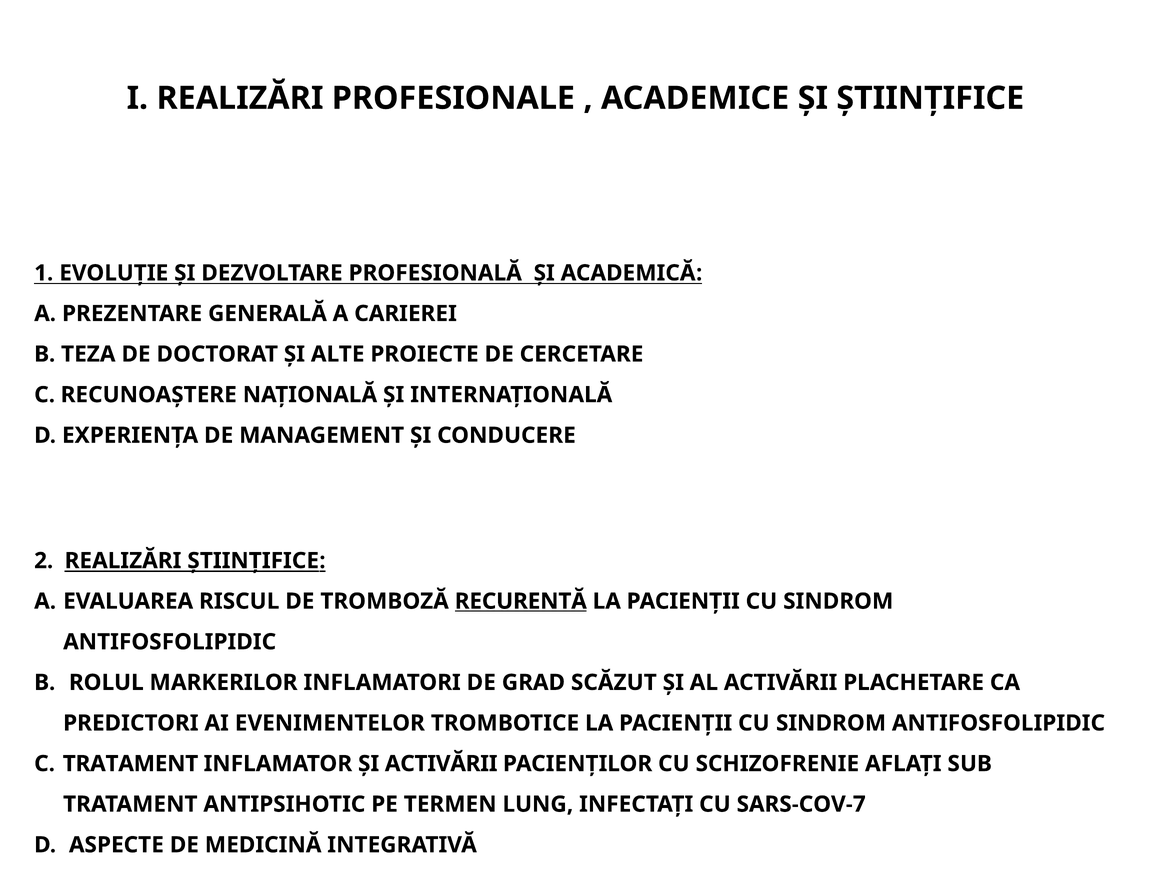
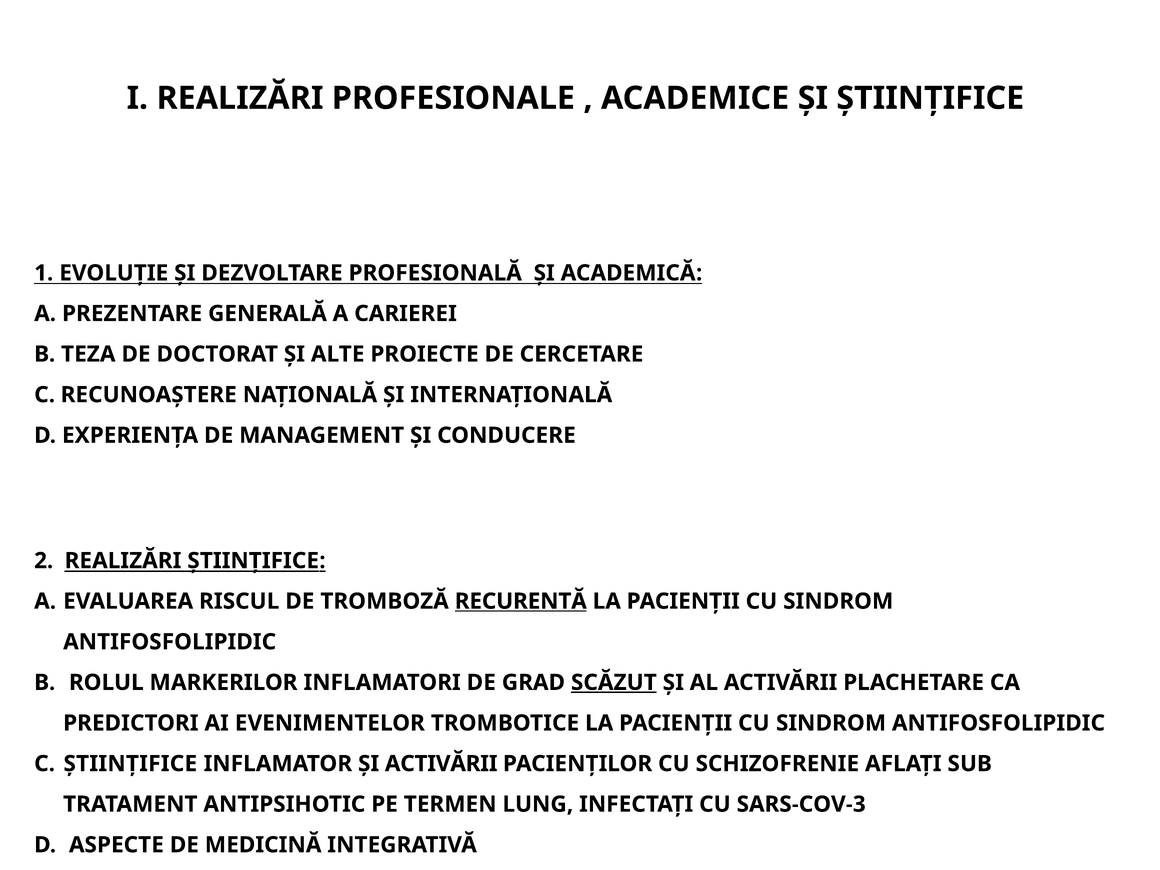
SCĂZUT underline: none -> present (614, 682)
C TRATAMENT: TRATAMENT -> ȘTIINȚIFICE (130, 764)
SARS-COV-7: SARS-COV-7 -> SARS-COV-3 (801, 804)
